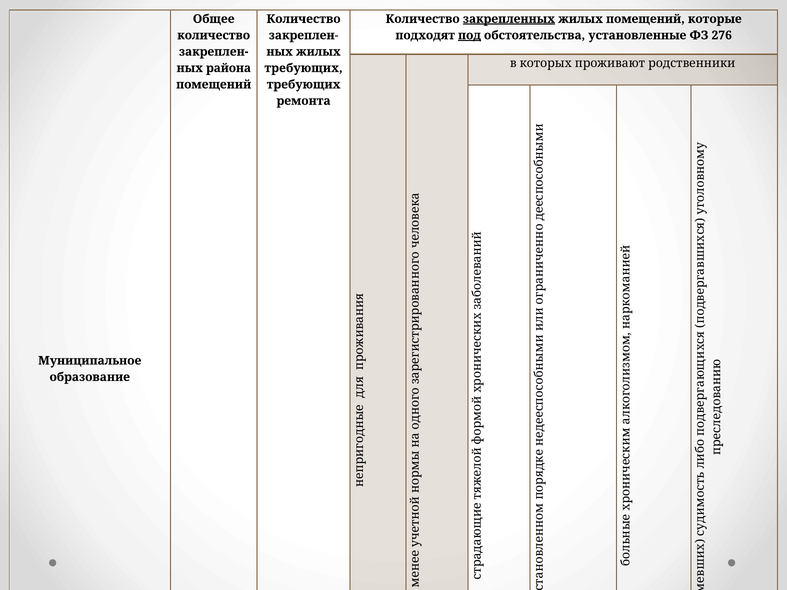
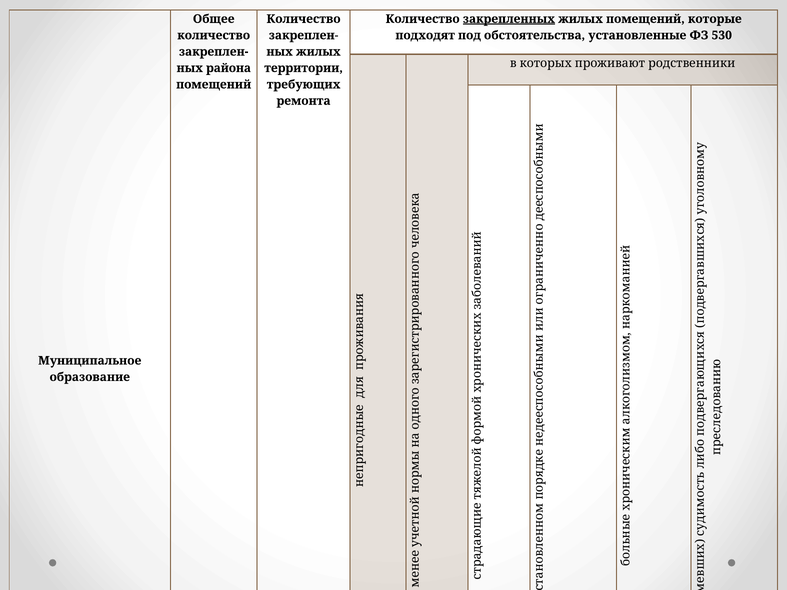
под underline: present -> none (469, 35)
276: 276 -> 530 (722, 35)
требующих: требующих -> территории (304, 68)
